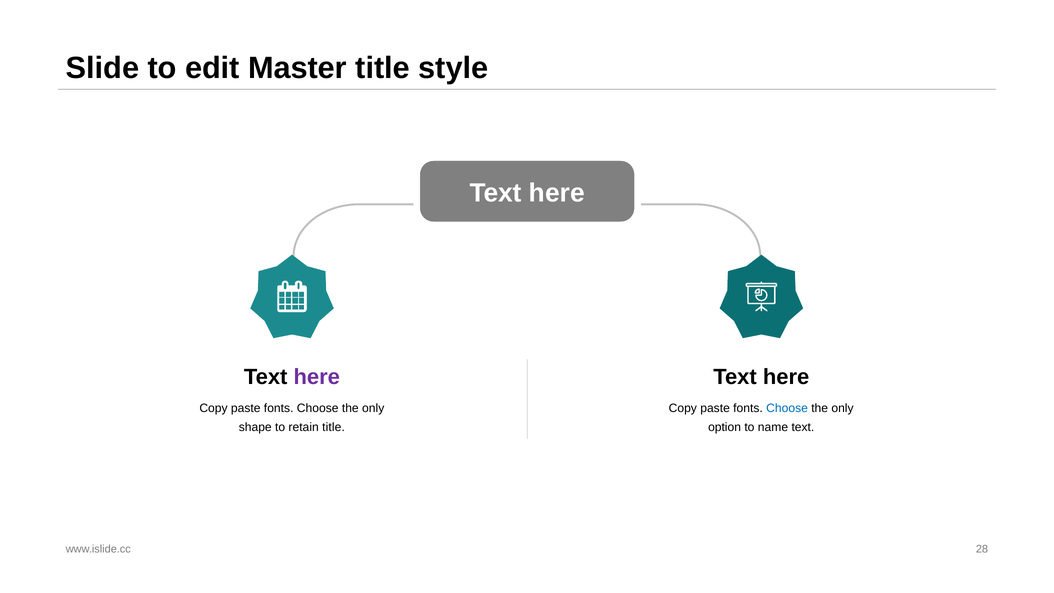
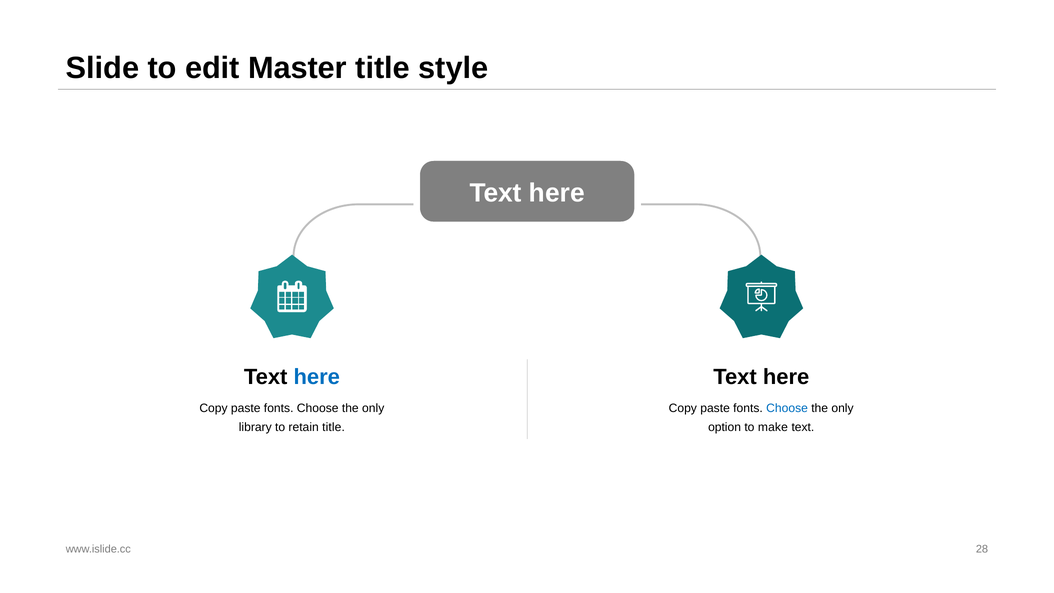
here colour: purple -> blue (317, 377)
shape: shape -> library (255, 427)
name: name -> make (773, 427)
